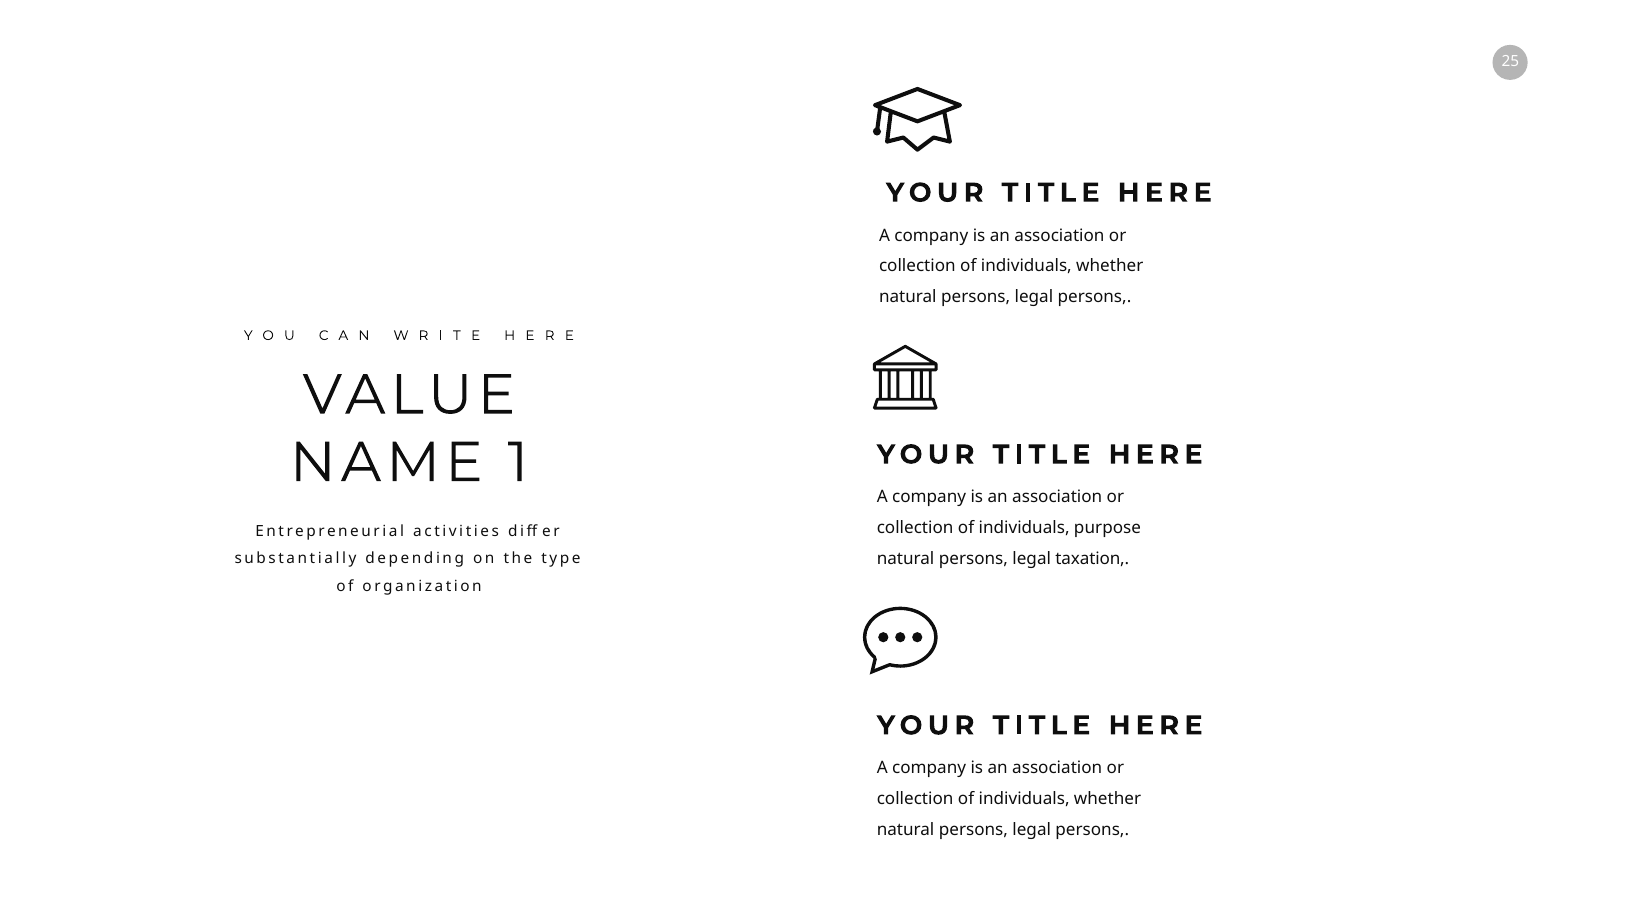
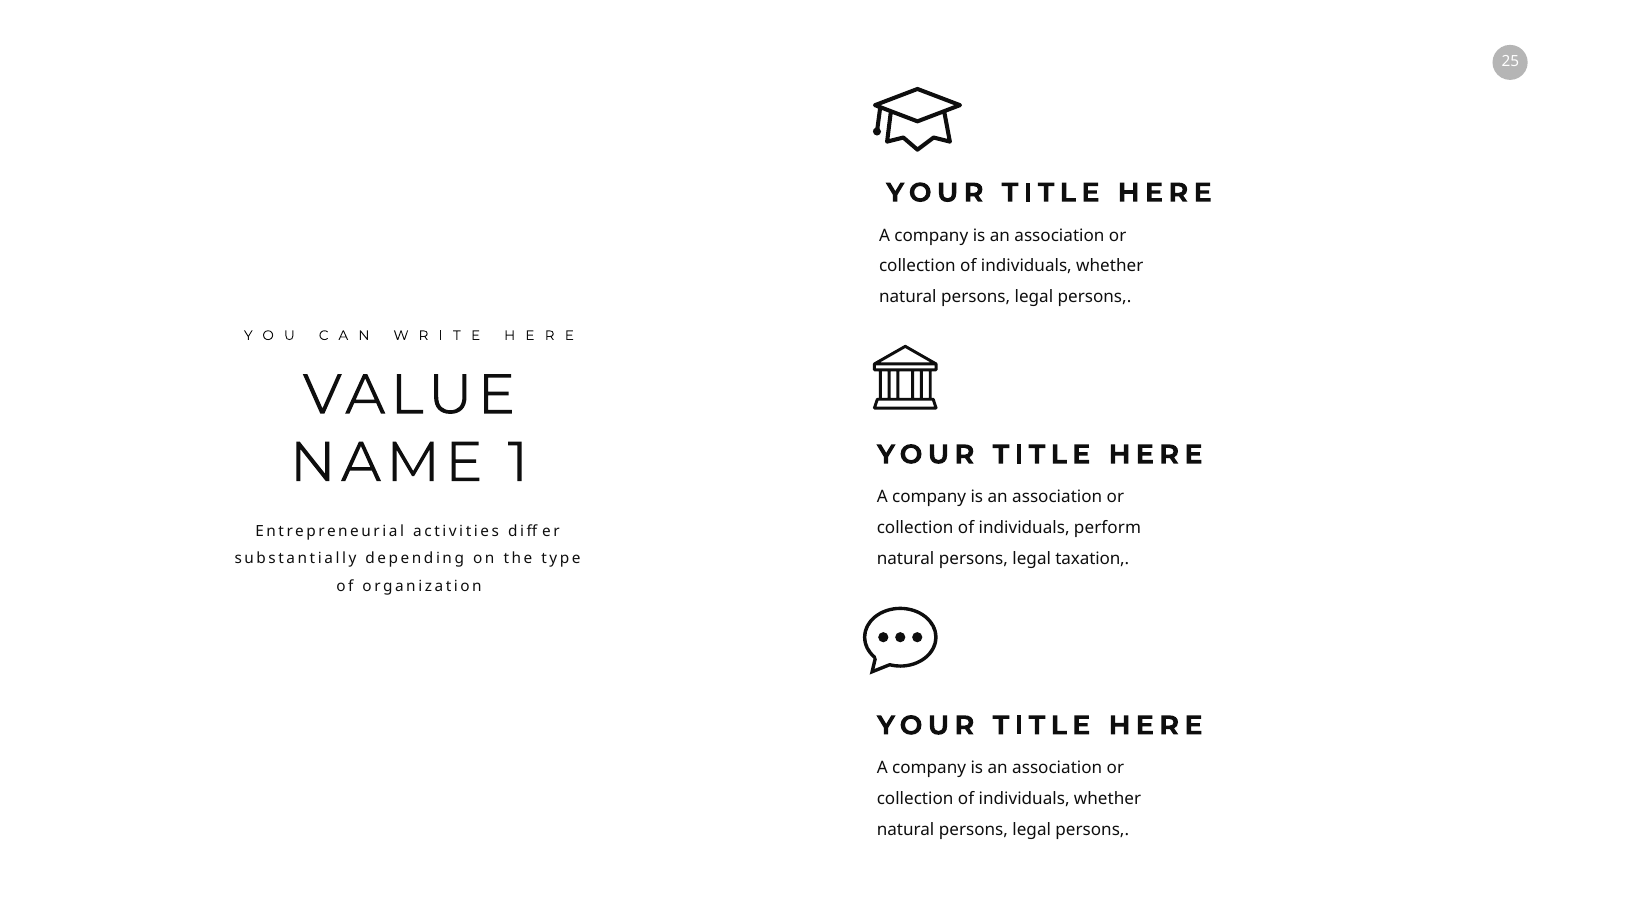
purpose: purpose -> perform (1108, 528)
